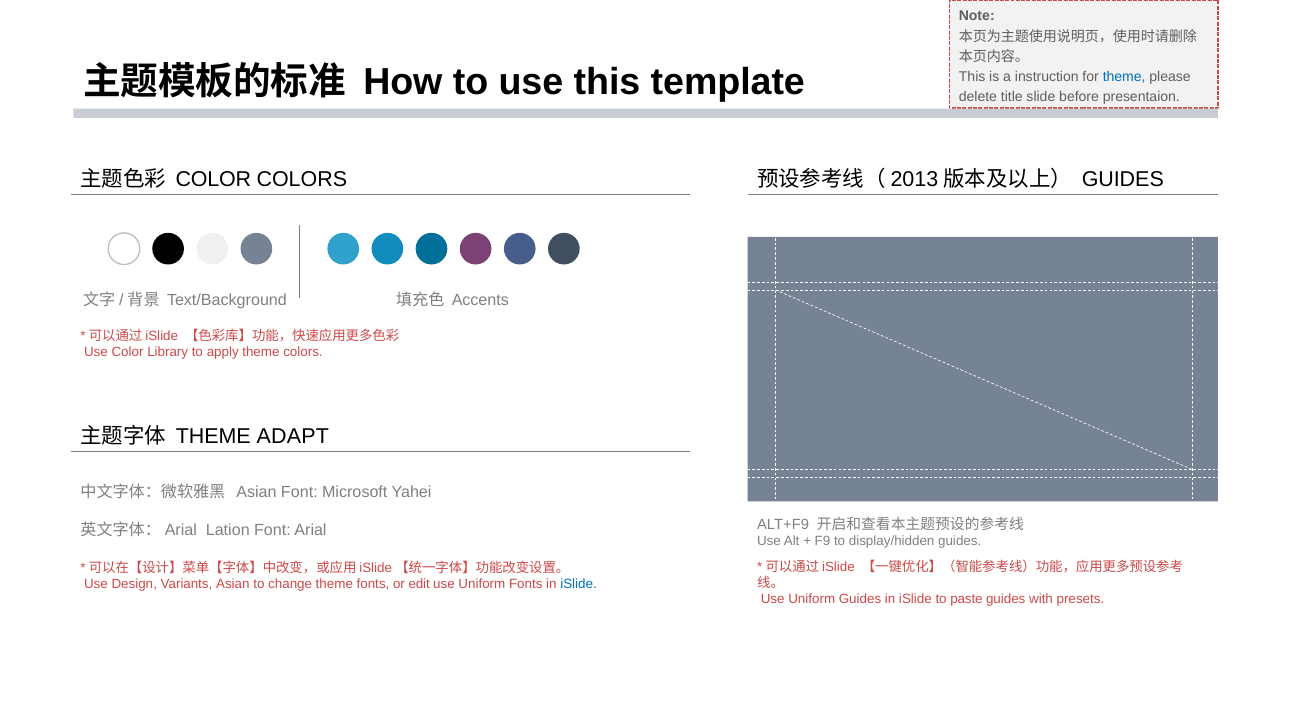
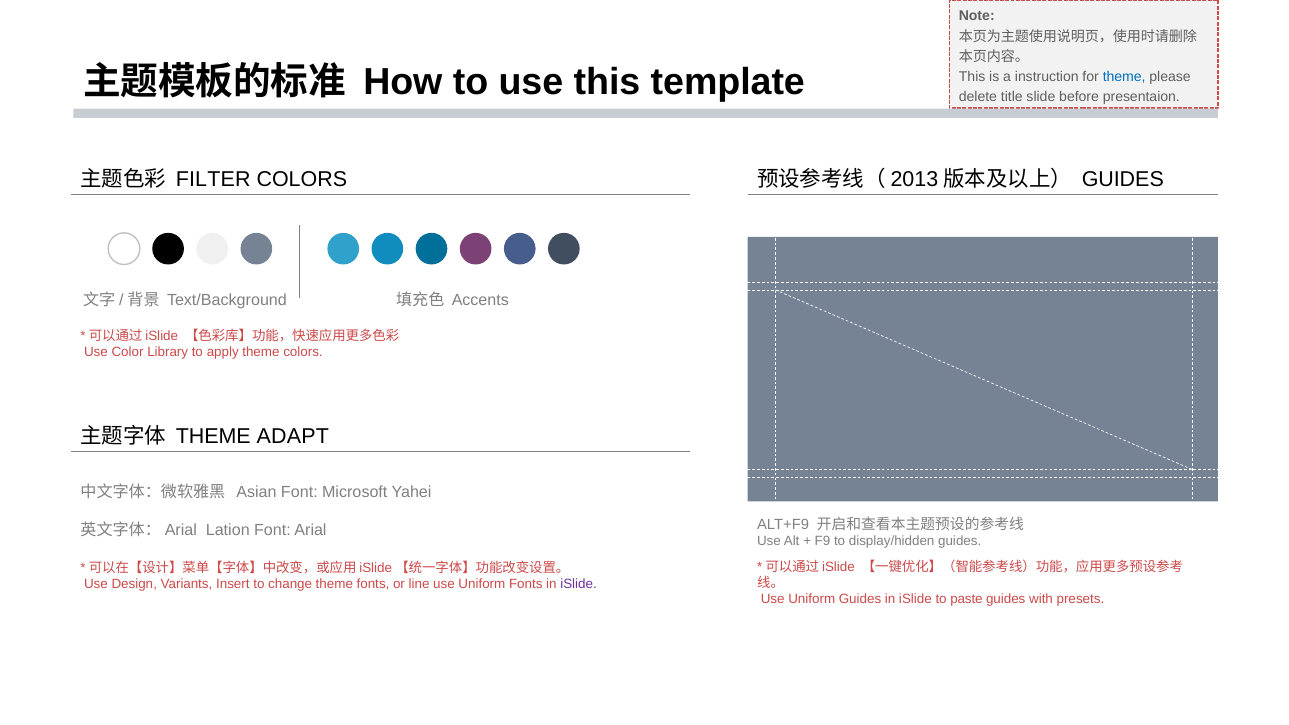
COLOR: COLOR -> FILTER (213, 179)
Variants Asian: Asian -> Insert (233, 584)
edit: edit -> line (419, 584)
iSlide colour: blue -> purple (579, 584)
